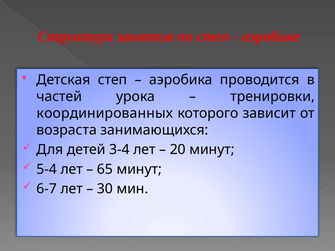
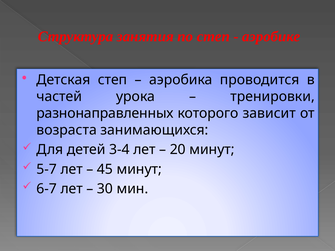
координированных: координированных -> разнонаправленных (105, 113)
5-4: 5-4 -> 5-7 (47, 169)
65: 65 -> 45 (105, 169)
